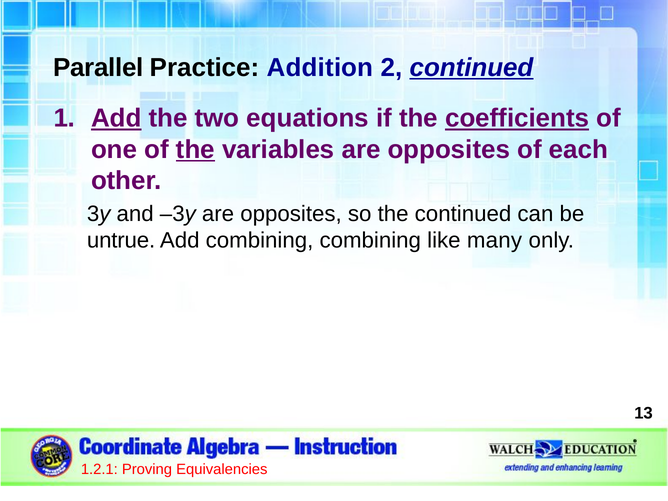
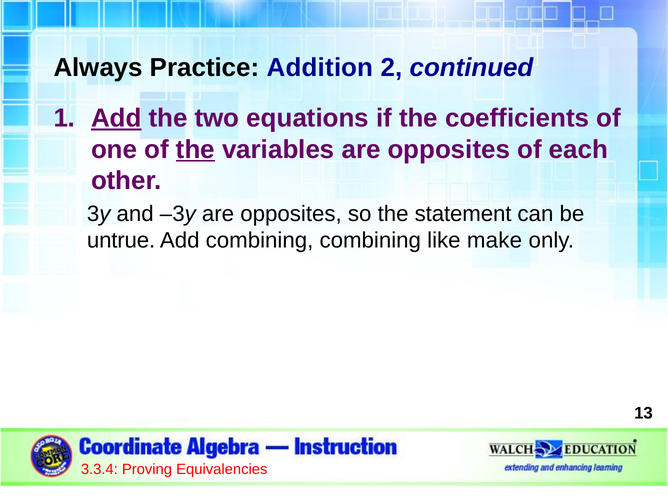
Parallel: Parallel -> Always (98, 68)
continued underline: present -> none (471, 68)
coefficients underline: present -> none (517, 118)
the continued: continued -> statement (463, 214)
many: many -> make (495, 241)
1.2.1: 1.2.1 -> 3.3.4 (99, 470)
